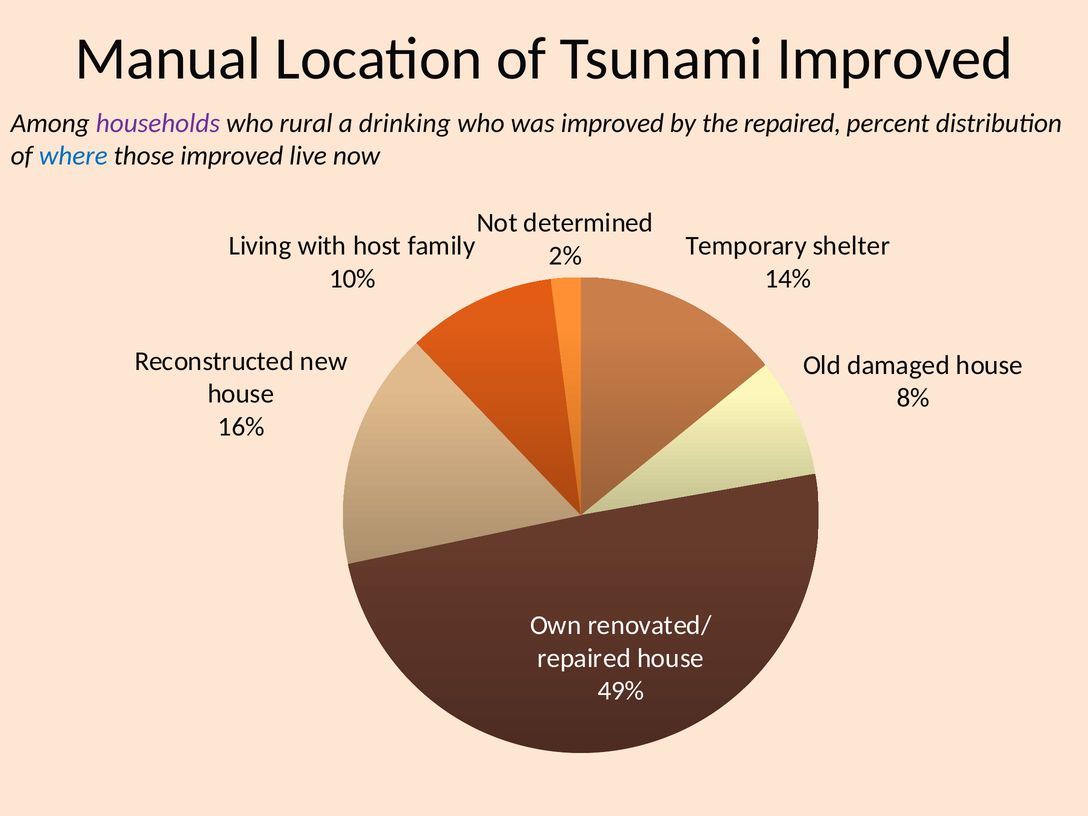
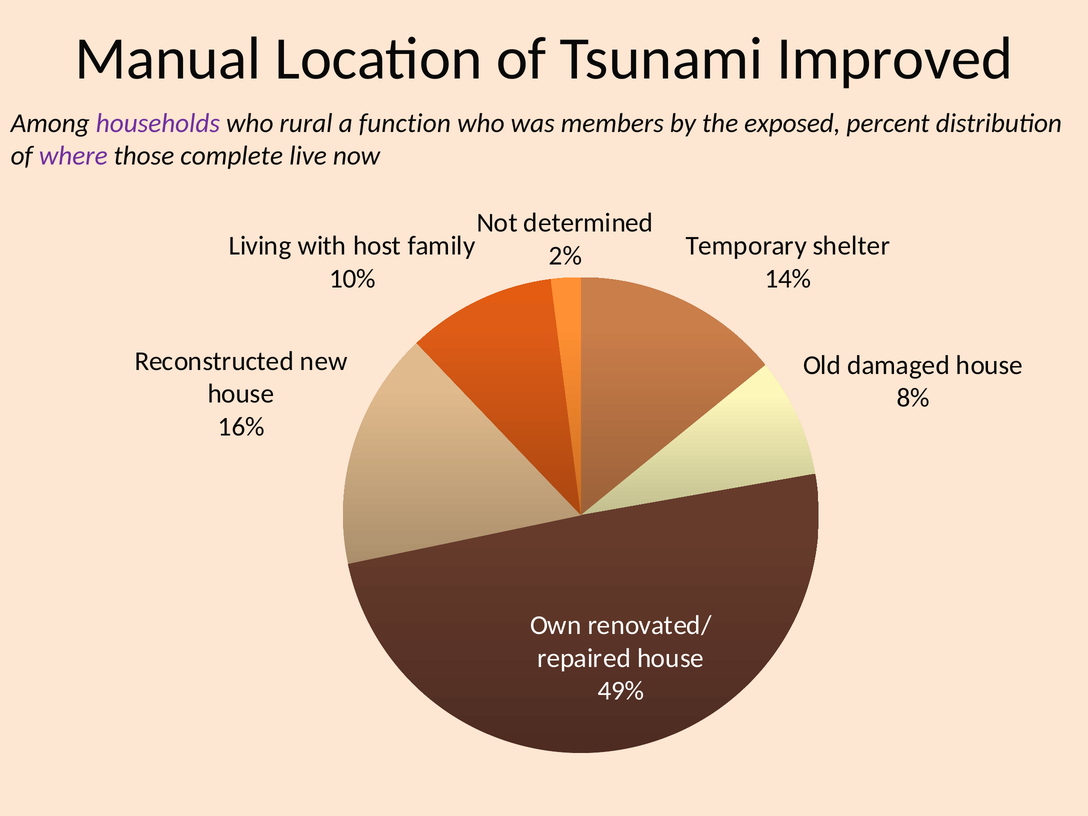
drinking: drinking -> function (405, 123)
was improved: improved -> members (612, 123)
the repaired: repaired -> exposed (792, 123)
where colour: blue -> purple (73, 156)
those improved: improved -> complete (232, 156)
